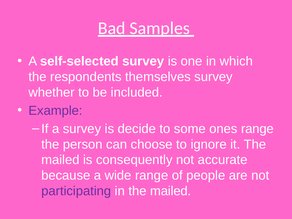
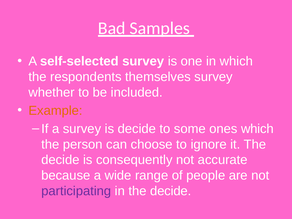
Example colour: purple -> orange (56, 111)
ones range: range -> which (257, 129)
mailed: mailed -> decide (60, 160)
in the mailed: mailed -> decide (171, 191)
